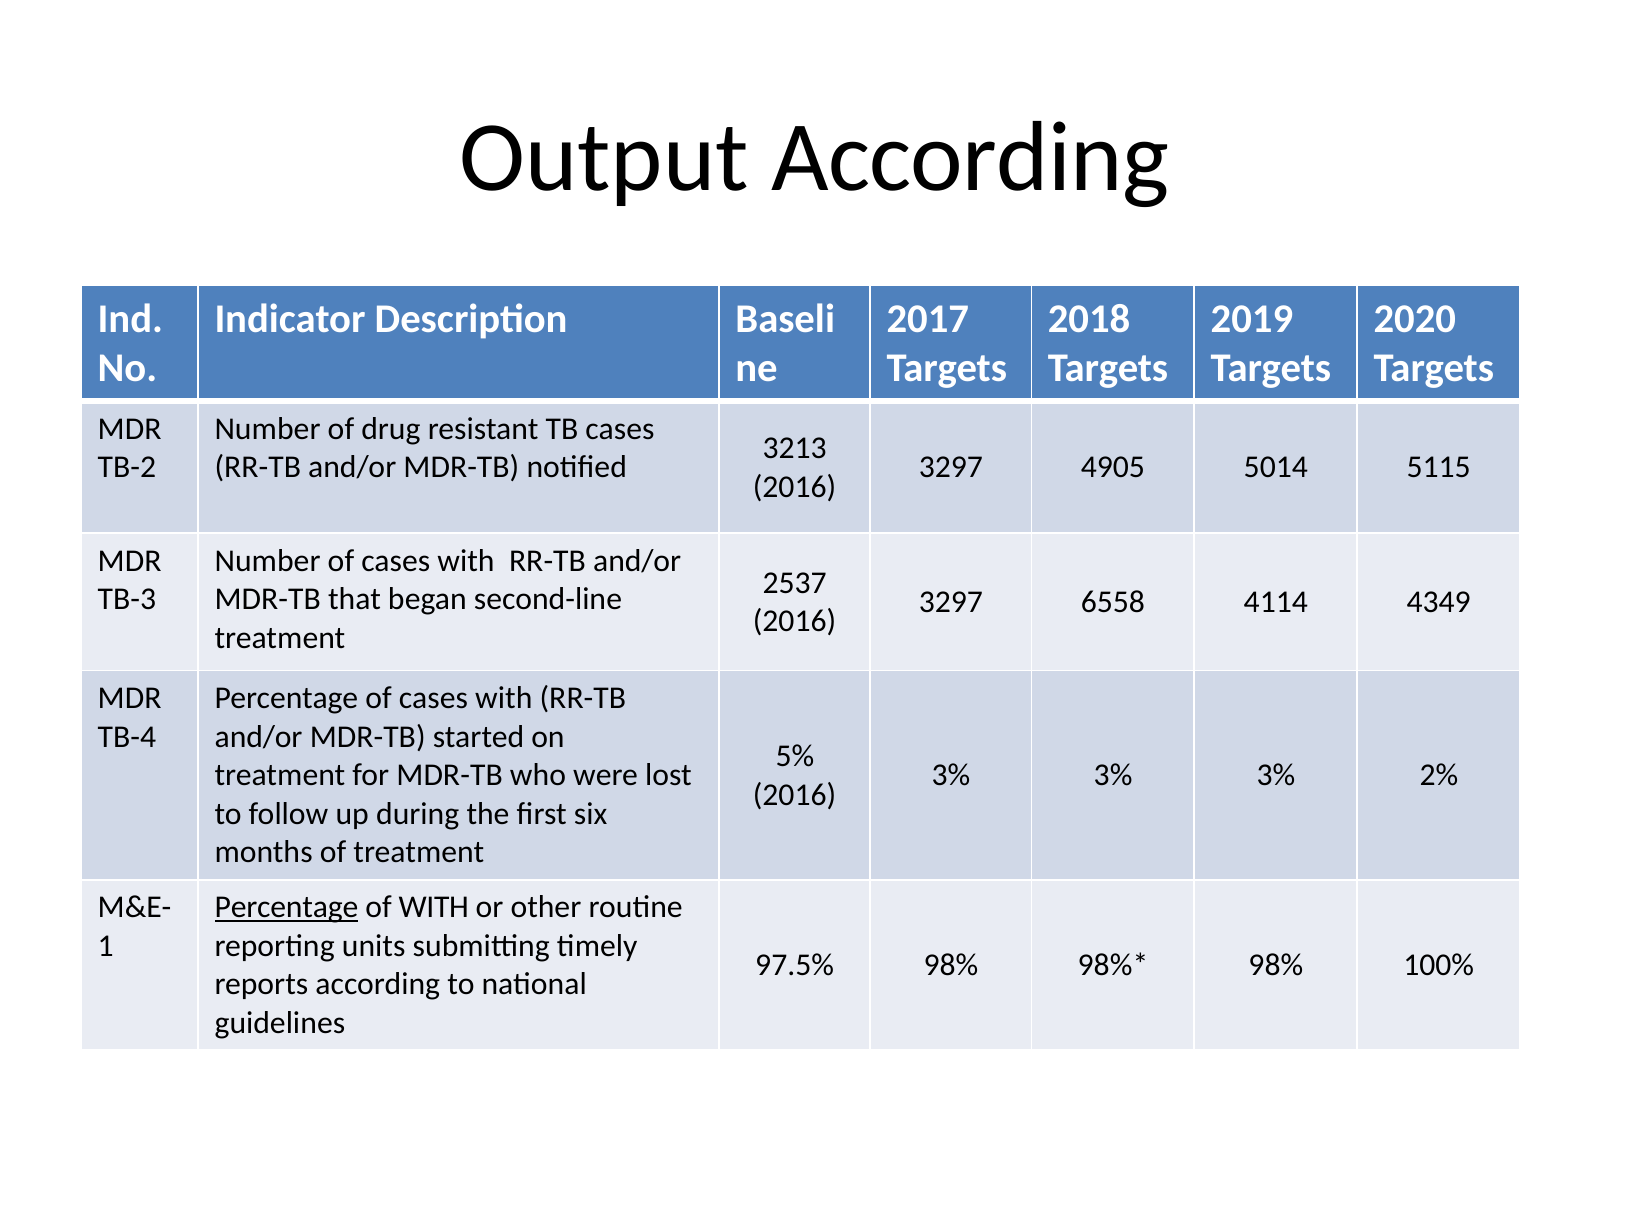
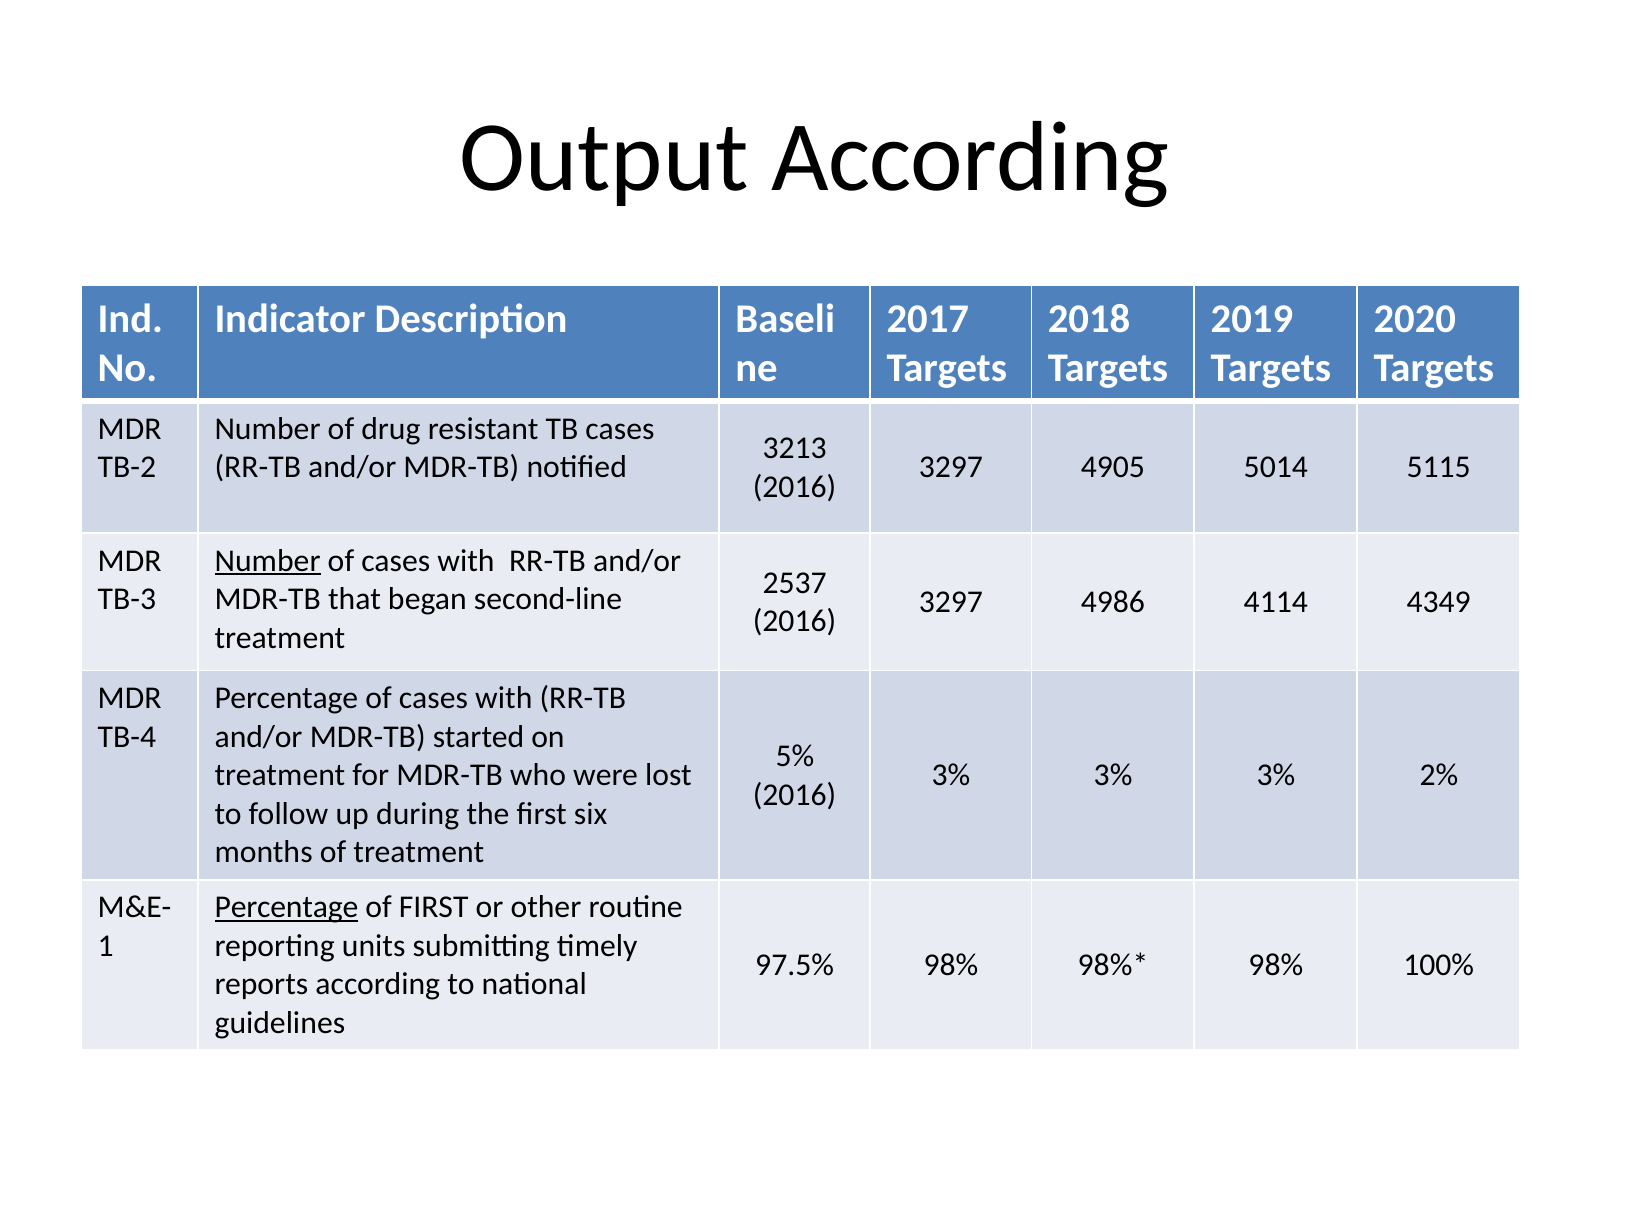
Number underline: none -> present (268, 561)
6558: 6558 -> 4986 (1113, 602)
of WITH: WITH -> FIRST (434, 907)
